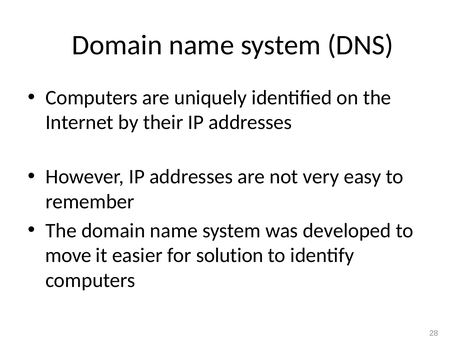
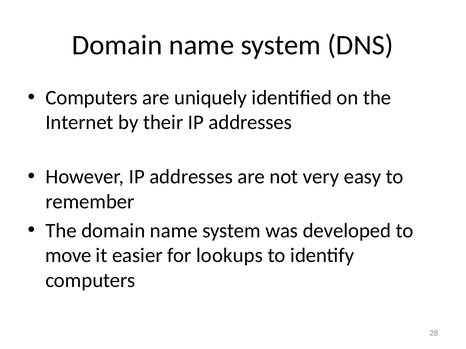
solution: solution -> lookups (230, 256)
